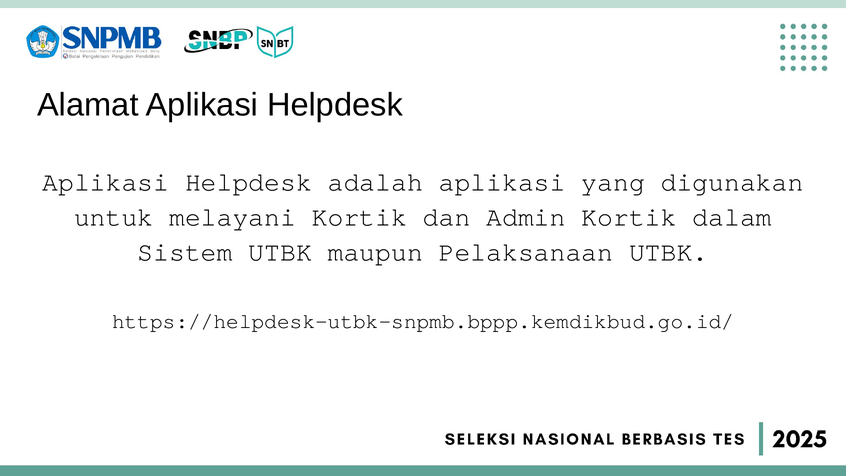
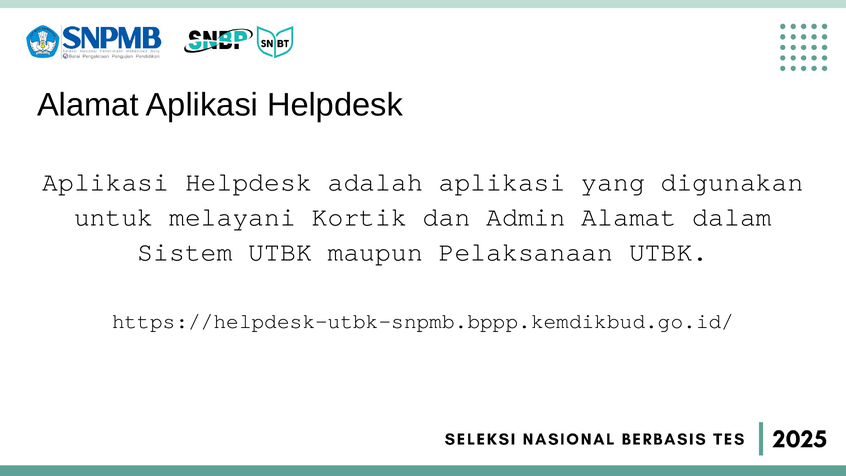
Admin Kortik: Kortik -> Alamat (629, 217)
